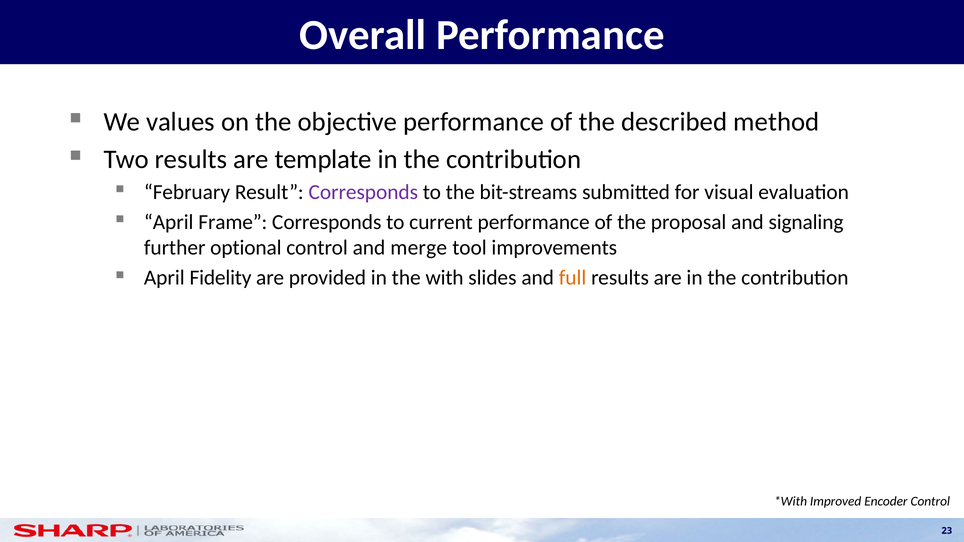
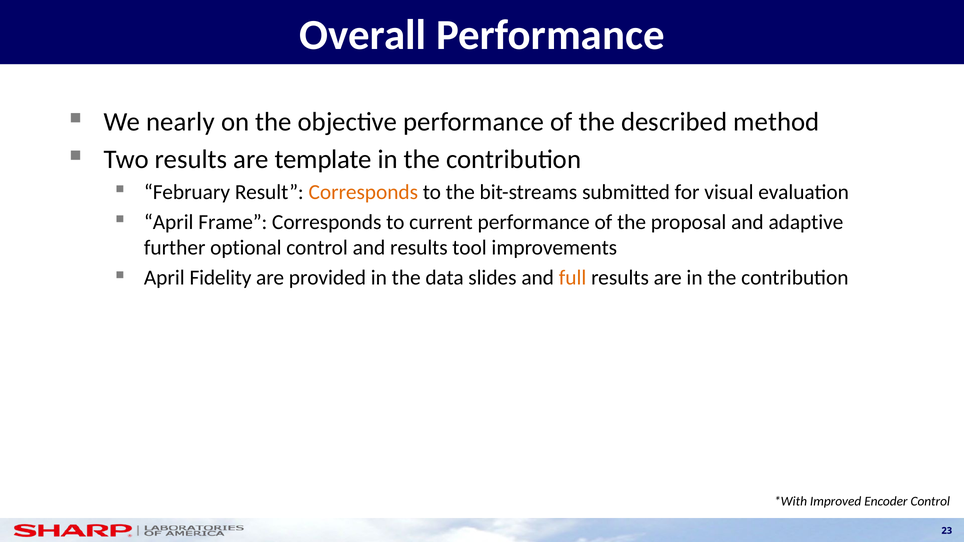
values: values -> nearly (180, 122)
Corresponds colour: purple -> orange (363, 192)
signaling: signaling -> adaptive (806, 222)
and merge: merge -> results (419, 248)
with: with -> data (445, 278)
